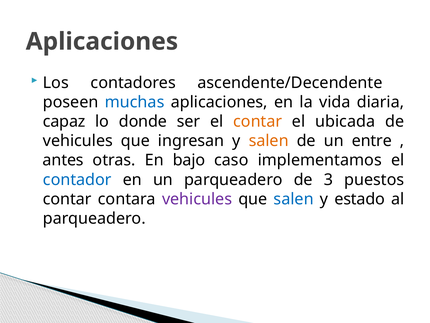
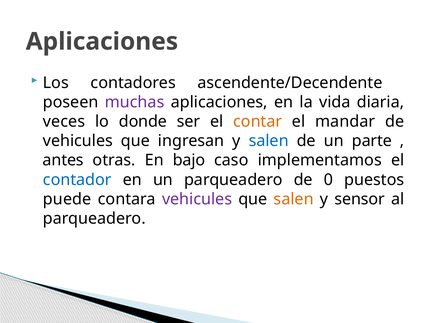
muchas colour: blue -> purple (135, 102)
capaz: capaz -> veces (64, 121)
ubicada: ubicada -> mandar (345, 121)
salen colour: orange -> blue (269, 141)
entre: entre -> parte (372, 141)
3: 3 -> 0 (328, 179)
contar: contar -> puede (67, 199)
salen colour: blue -> orange (294, 199)
estado: estado -> sensor (360, 199)
